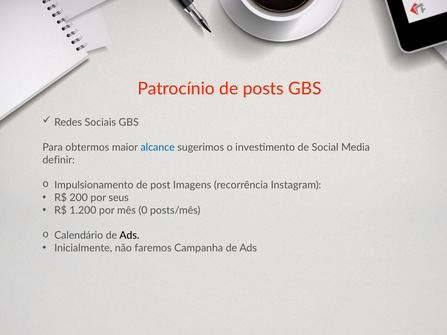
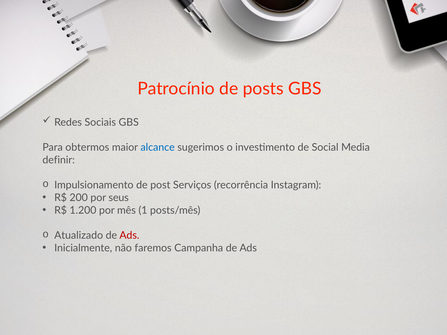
Imagens: Imagens -> Serviços (192, 185)
0: 0 -> 1 (143, 210)
Calendário: Calendário -> Atualizado (79, 236)
Ads colour: black -> red (129, 236)
